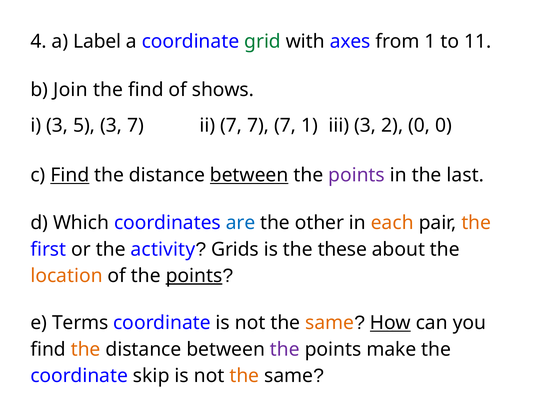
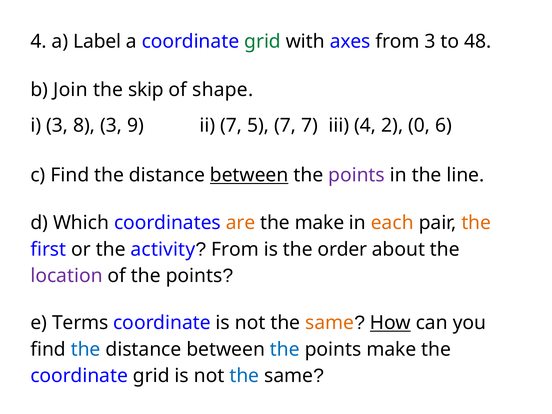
from 1: 1 -> 3 (430, 41)
11: 11 -> 48 (478, 41)
the find: find -> skip (146, 90)
shows: shows -> shape (223, 90)
5: 5 -> 8 (84, 126)
3 7: 7 -> 9 (136, 126)
ii 7 7: 7 -> 5 (258, 126)
7 1: 1 -> 7 (309, 126)
iii 3: 3 -> 4 (365, 126)
0 0: 0 -> 6 (444, 126)
Find underline: present -> none (70, 175)
last: last -> line (465, 175)
are colour: blue -> orange (241, 223)
the other: other -> make (319, 223)
Grids: Grids -> From (235, 249)
these: these -> order (342, 249)
location colour: orange -> purple (67, 276)
points underline: present -> none (194, 276)
the colour: orange -> blue (86, 349)
the colour: purple -> blue (285, 349)
skip: skip -> grid (151, 376)
the colour: orange -> blue (244, 376)
